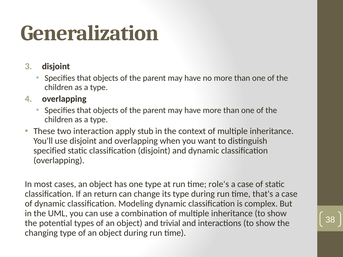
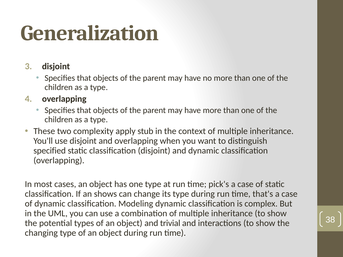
interaction: interaction -> complexity (93, 131)
role's: role's -> pick's (219, 184)
return: return -> shows (105, 194)
